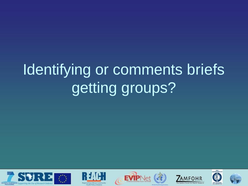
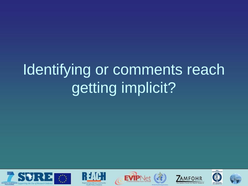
briefs: briefs -> reach (206, 70)
groups: groups -> implicit (149, 88)
